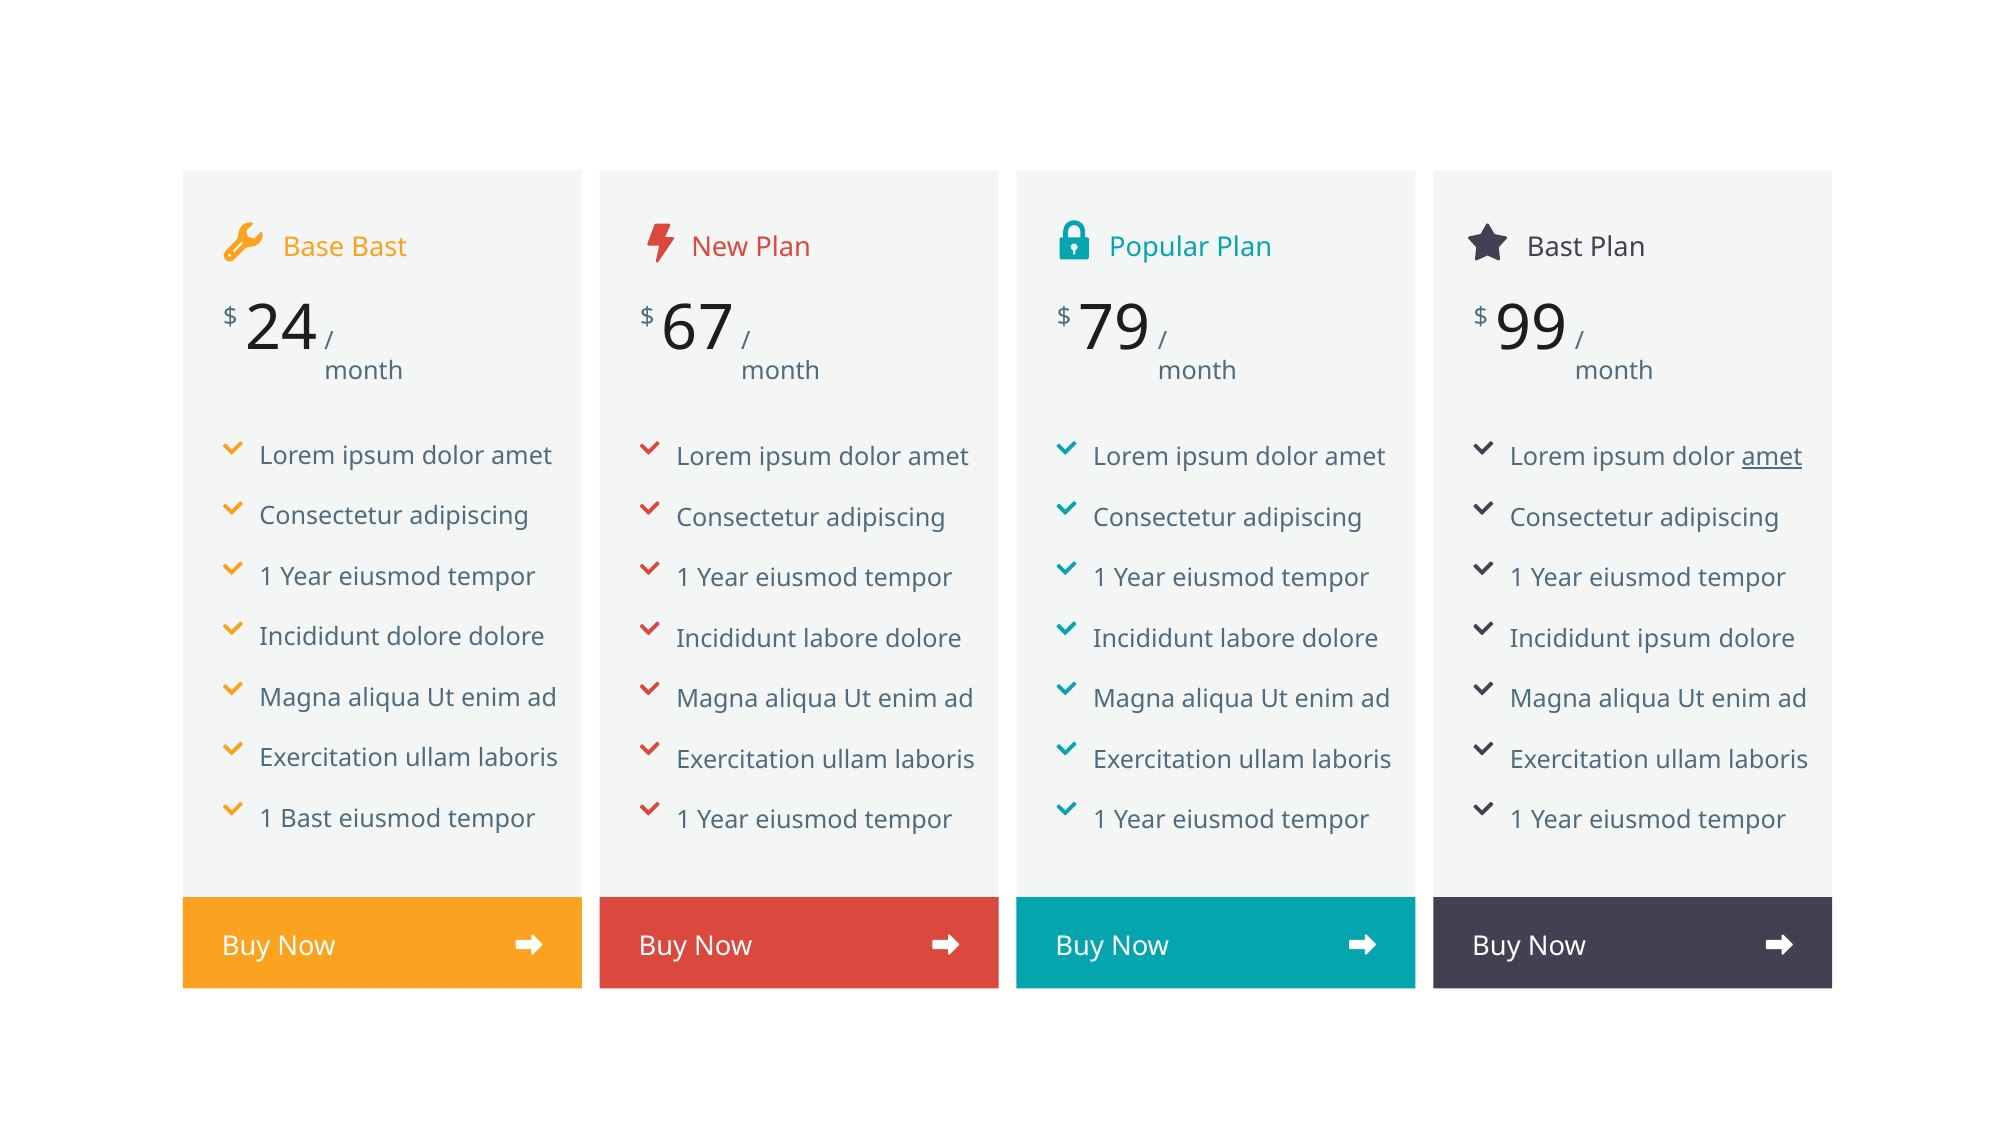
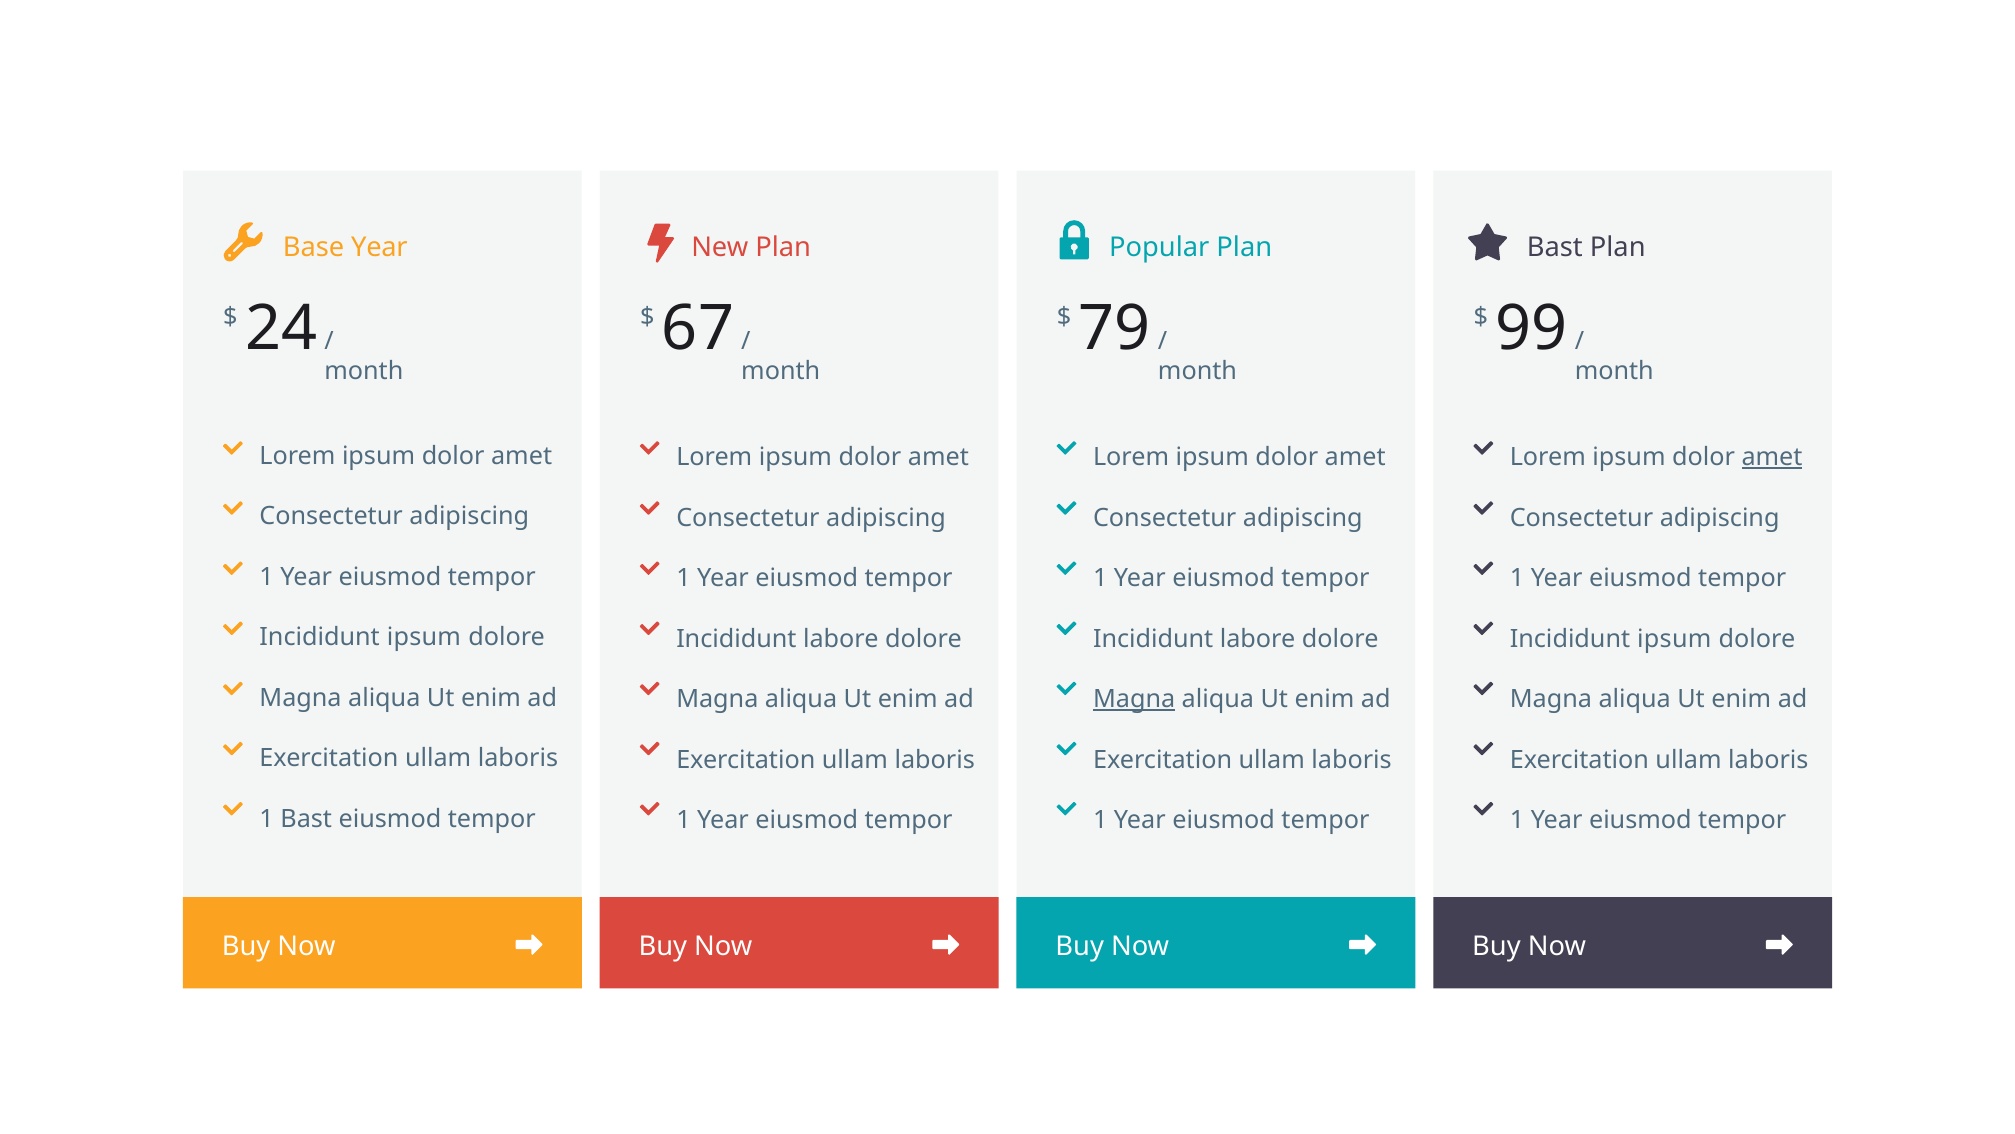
Base Bast: Bast -> Year (379, 248)
dolore: dolore -> ipsum (424, 637)
Magna underline: none -> present (1134, 699)
